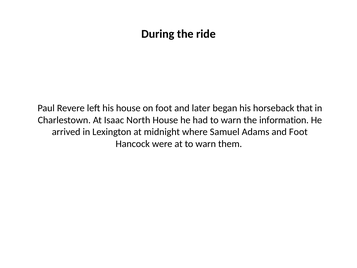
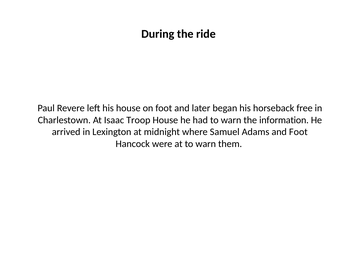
that: that -> free (305, 108)
North: North -> Troop (138, 120)
